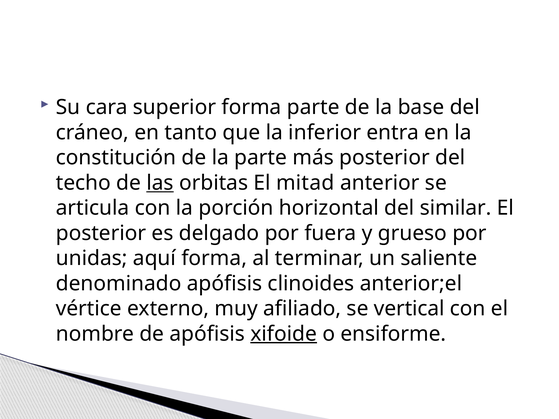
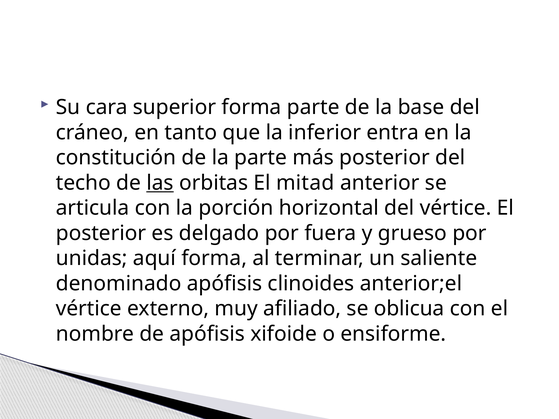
del similar: similar -> vértice (456, 208)
vertical: vertical -> oblicua (409, 309)
xifoide underline: present -> none (284, 334)
